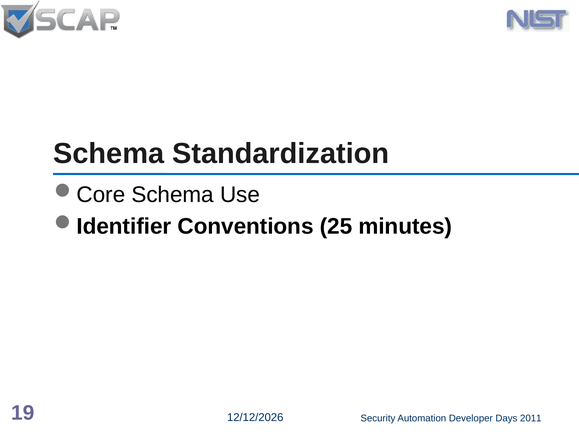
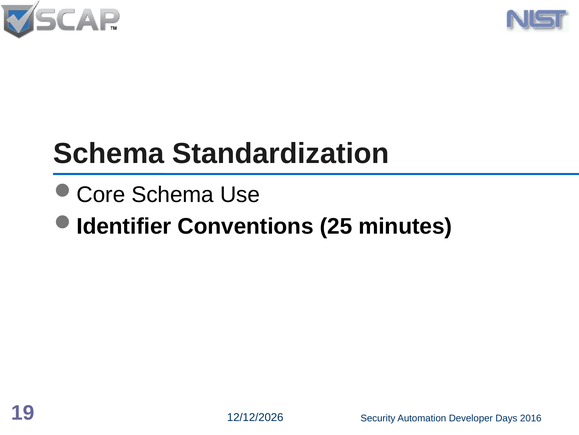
2011: 2011 -> 2016 (531, 418)
